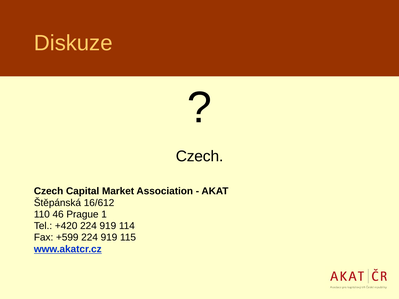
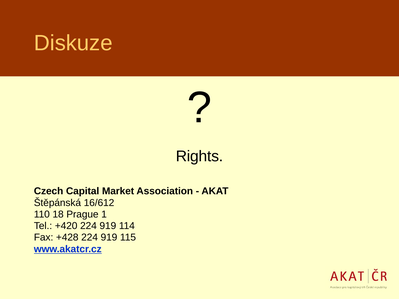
Czech: Czech -> Rights (200, 156)
46: 46 -> 18 (58, 214)
+599: +599 -> +428 (67, 238)
